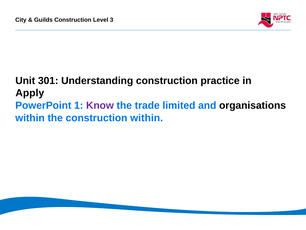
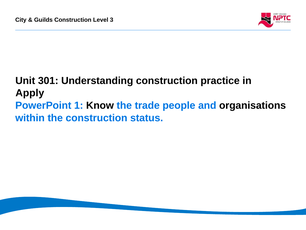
Know colour: purple -> black (100, 105)
limited: limited -> people (179, 105)
construction within: within -> status (147, 118)
